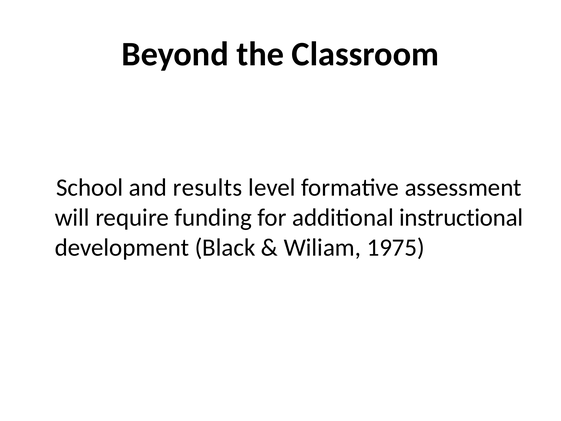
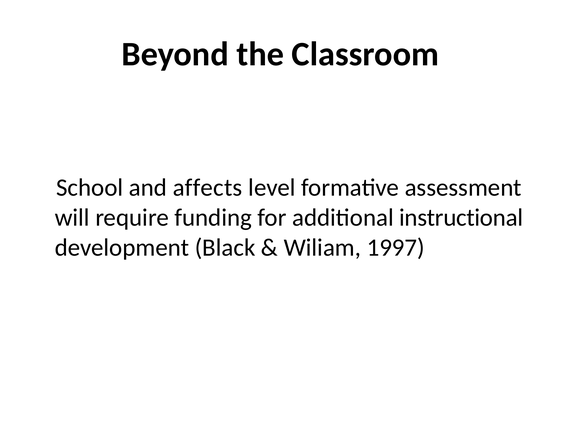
results: results -> affects (208, 188)
1975: 1975 -> 1997 (396, 247)
